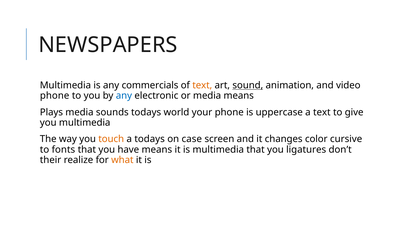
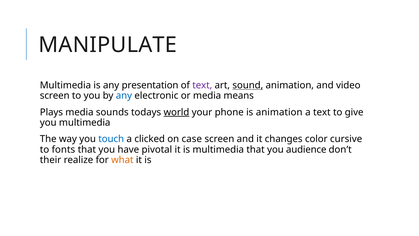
NEWSPAPERS: NEWSPAPERS -> MANIPULATE (108, 45)
commercials: commercials -> presentation (150, 85)
text colour: orange -> purple (202, 85)
phone: phone -> screen (55, 96)
world underline: none -> present (176, 112)
is uppercase: uppercase -> animation (279, 112)
touch colour: orange -> blue (111, 139)
a todays: todays -> clicked (150, 139)
have means: means -> pivotal (157, 149)
ligatures: ligatures -> audience (306, 149)
